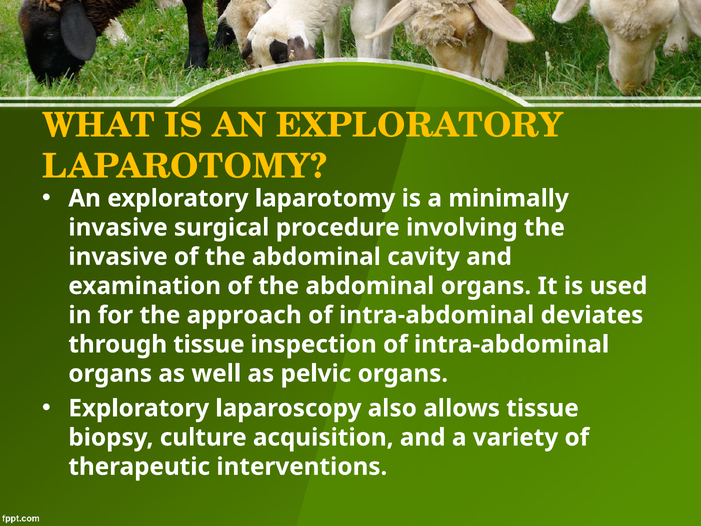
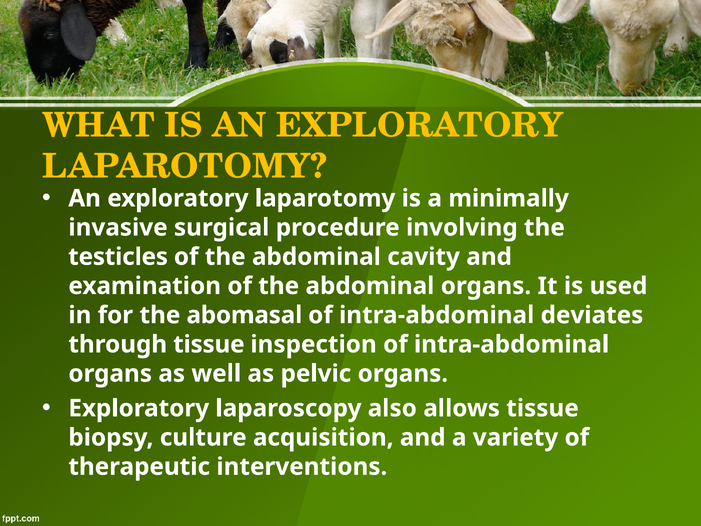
invasive: invasive -> testicles (118, 257)
approach: approach -> abomasal (244, 315)
